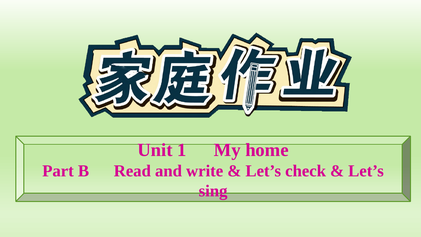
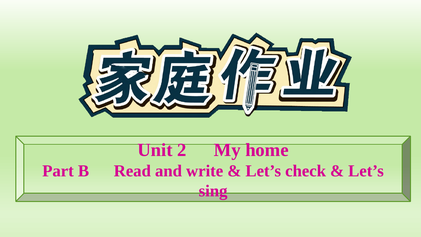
1: 1 -> 2 (182, 150)
